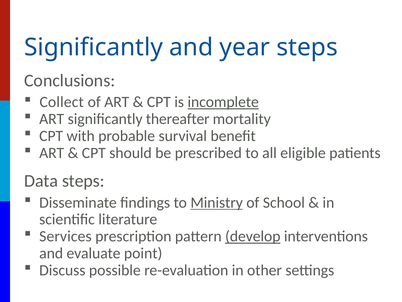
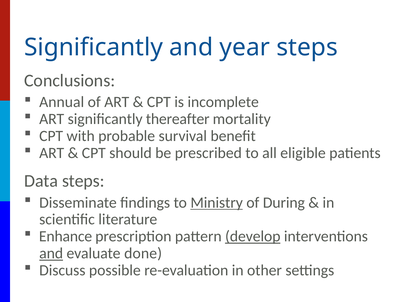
Collect: Collect -> Annual (62, 102)
incomplete underline: present -> none (223, 102)
School: School -> During (284, 202)
Services: Services -> Enhance (66, 236)
and underline: none -> present (51, 253)
point: point -> done (143, 253)
